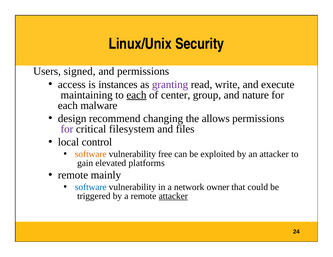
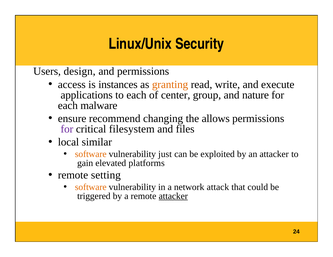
signed: signed -> design (80, 71)
granting colour: purple -> orange (170, 85)
maintaining: maintaining -> applications (87, 95)
each underline: present -> none (136, 95)
design: design -> ensure (72, 119)
control: control -> similar (97, 142)
free: free -> just (165, 154)
mainly: mainly -> setting (106, 175)
software colour: blue -> orange (91, 187)
owner: owner -> attack (218, 187)
